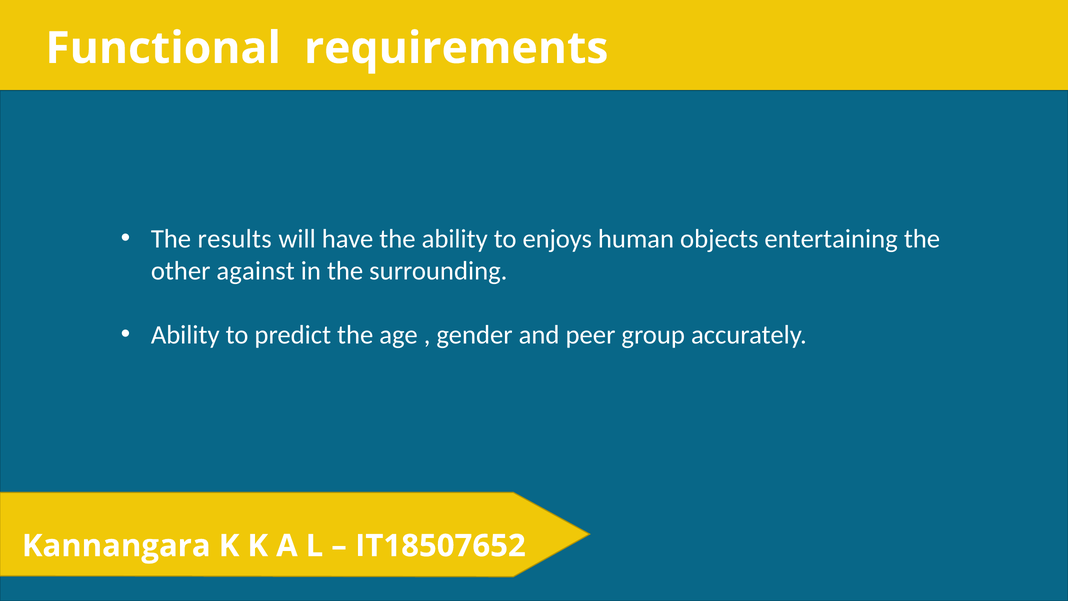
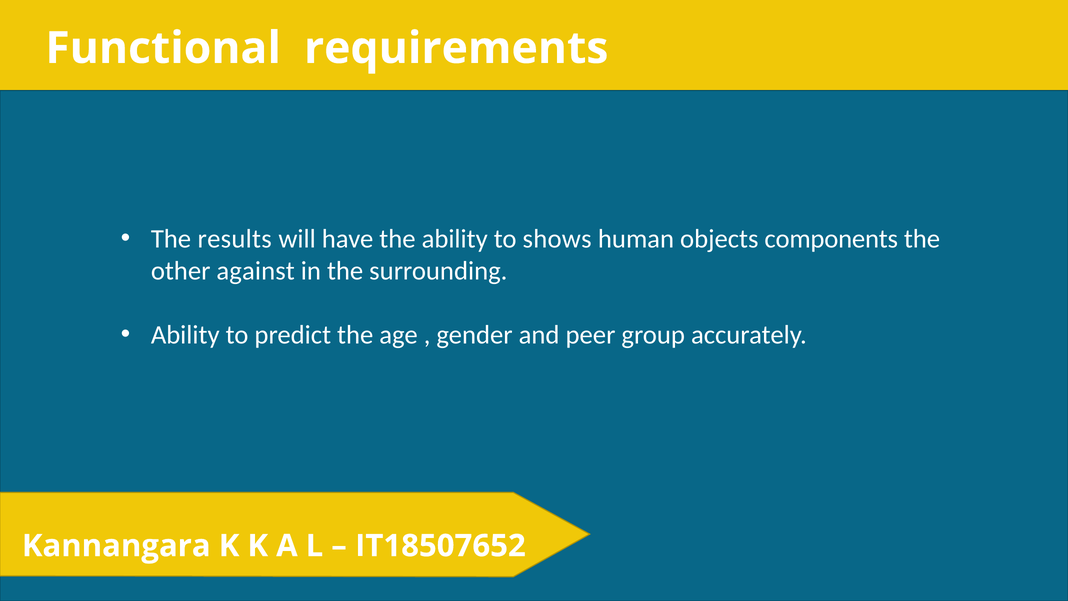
enjoys: enjoys -> shows (557, 239)
entertaining: entertaining -> components (831, 239)
